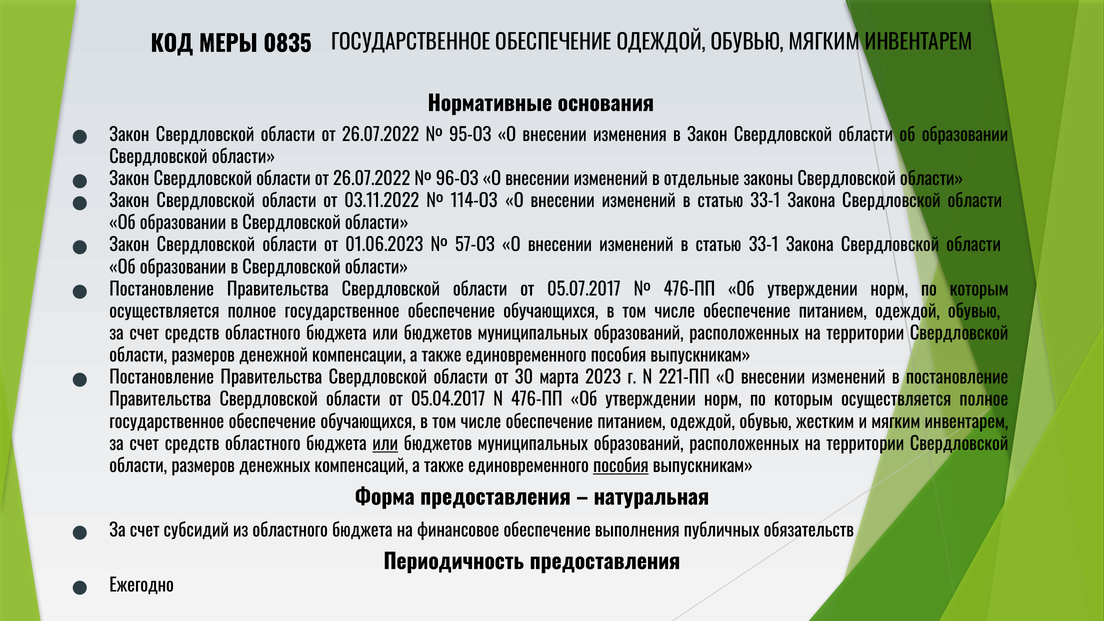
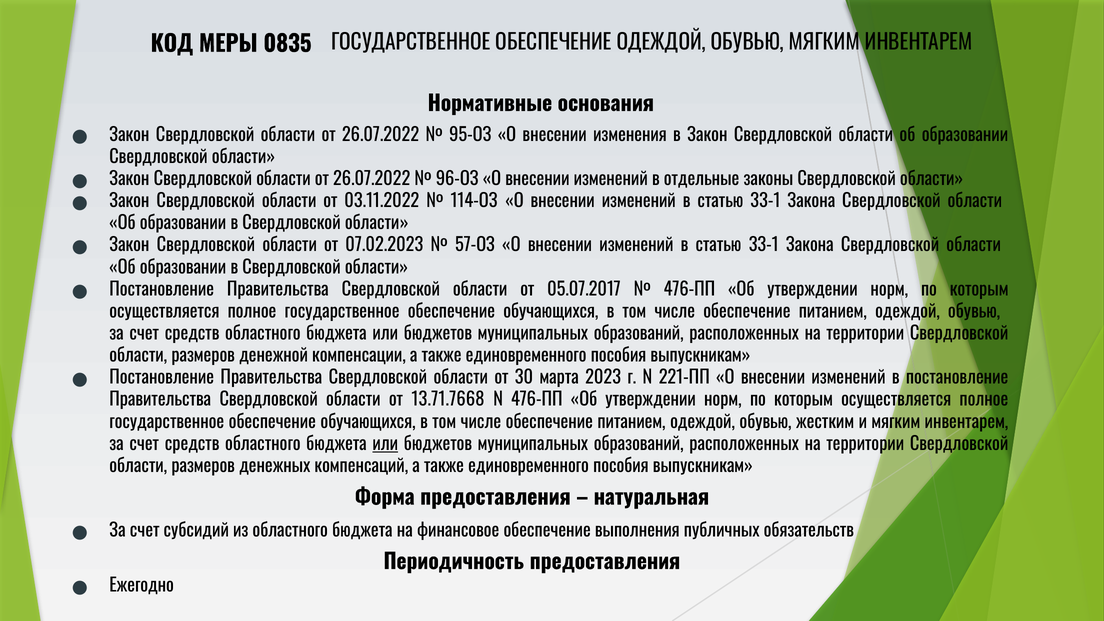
01.06.2023: 01.06.2023 -> 07.02.2023 (384, 245)
05.04.2017: 05.04.2017 -> 13.71.7668 (448, 400)
пособия underline: present -> none (621, 466)
